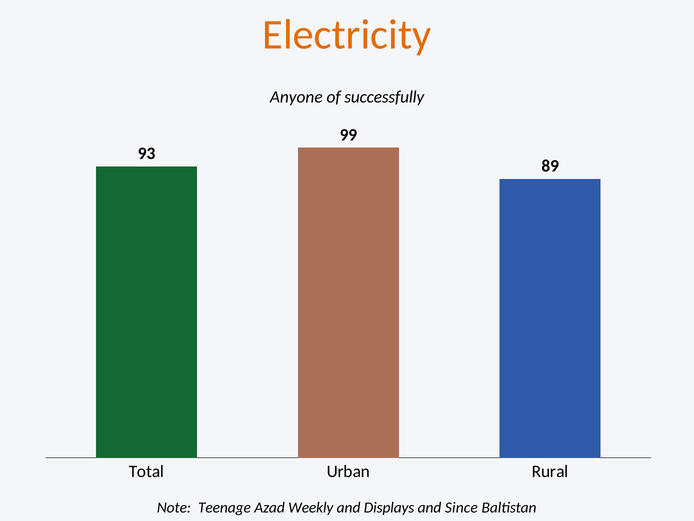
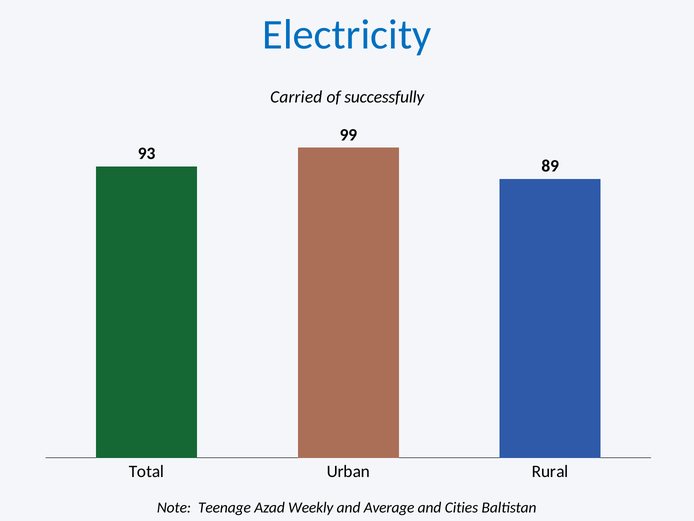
Electricity colour: orange -> blue (347, 35)
Anyone: Anyone -> Carried (296, 97)
Displays: Displays -> Average (389, 507)
Since: Since -> Cities (461, 507)
